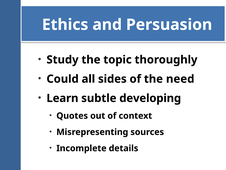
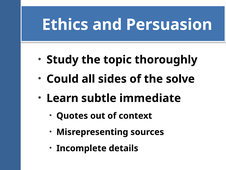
need: need -> solve (180, 79)
developing: developing -> immediate (150, 98)
